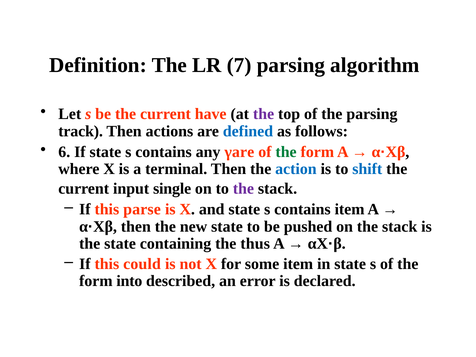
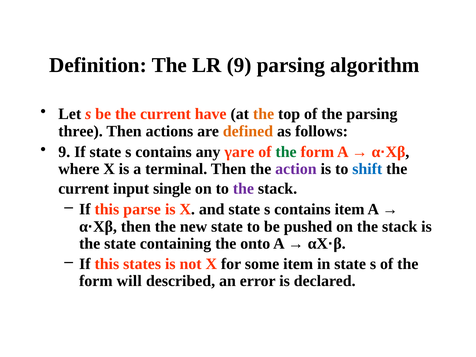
LR 7: 7 -> 9 (239, 65)
the colour: purple -> orange (264, 114)
track: track -> three (81, 131)
defined colour: blue -> orange (248, 131)
6: 6 -> 9 (64, 152)
action colour: blue -> purple (296, 169)
thus: thus -> onto (255, 244)
could: could -> states (142, 264)
into: into -> will (129, 281)
